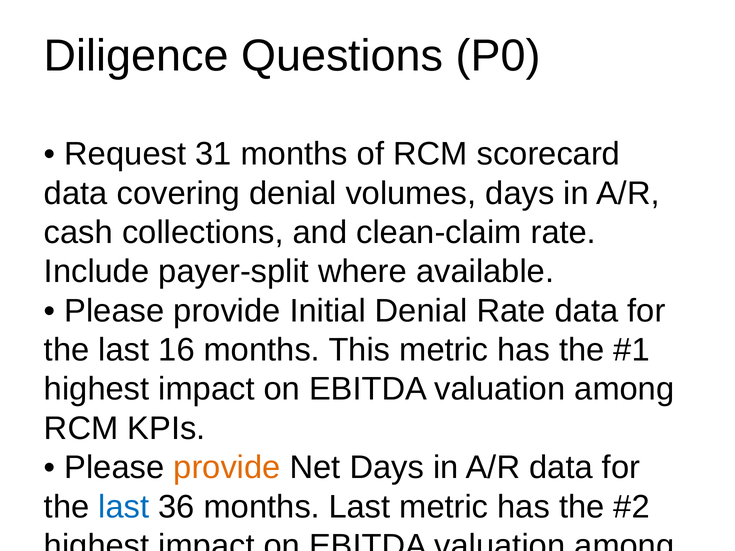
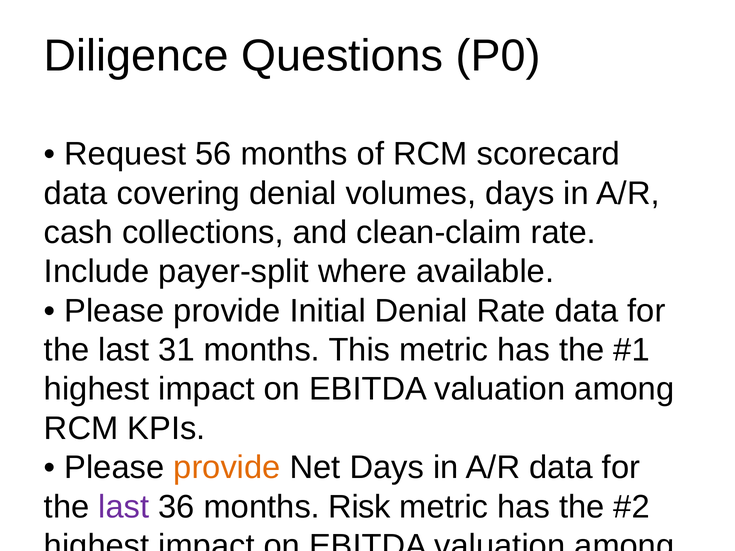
31: 31 -> 56 (213, 154)
16: 16 -> 31 (177, 350)
last colour: blue -> purple (124, 507)
months Last: Last -> Risk (360, 507)
